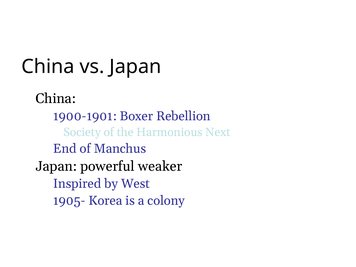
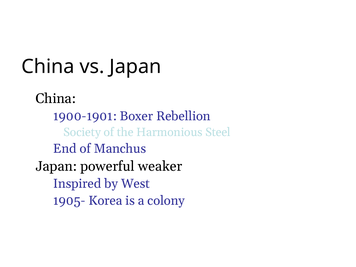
Next: Next -> Steel (218, 132)
